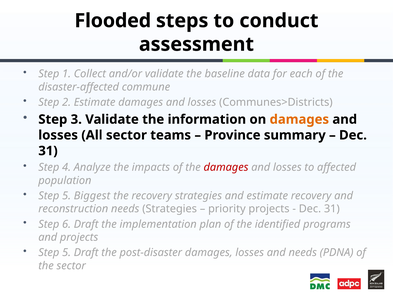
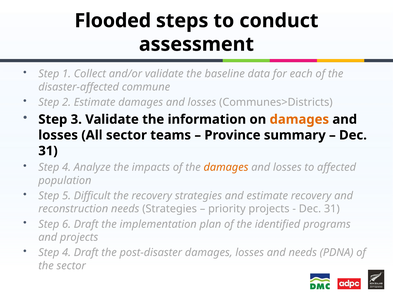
damages colour: red -> orange (226, 167)
Biggest: Biggest -> Difficult (92, 196)
5: 5 -> 4 (67, 252)
